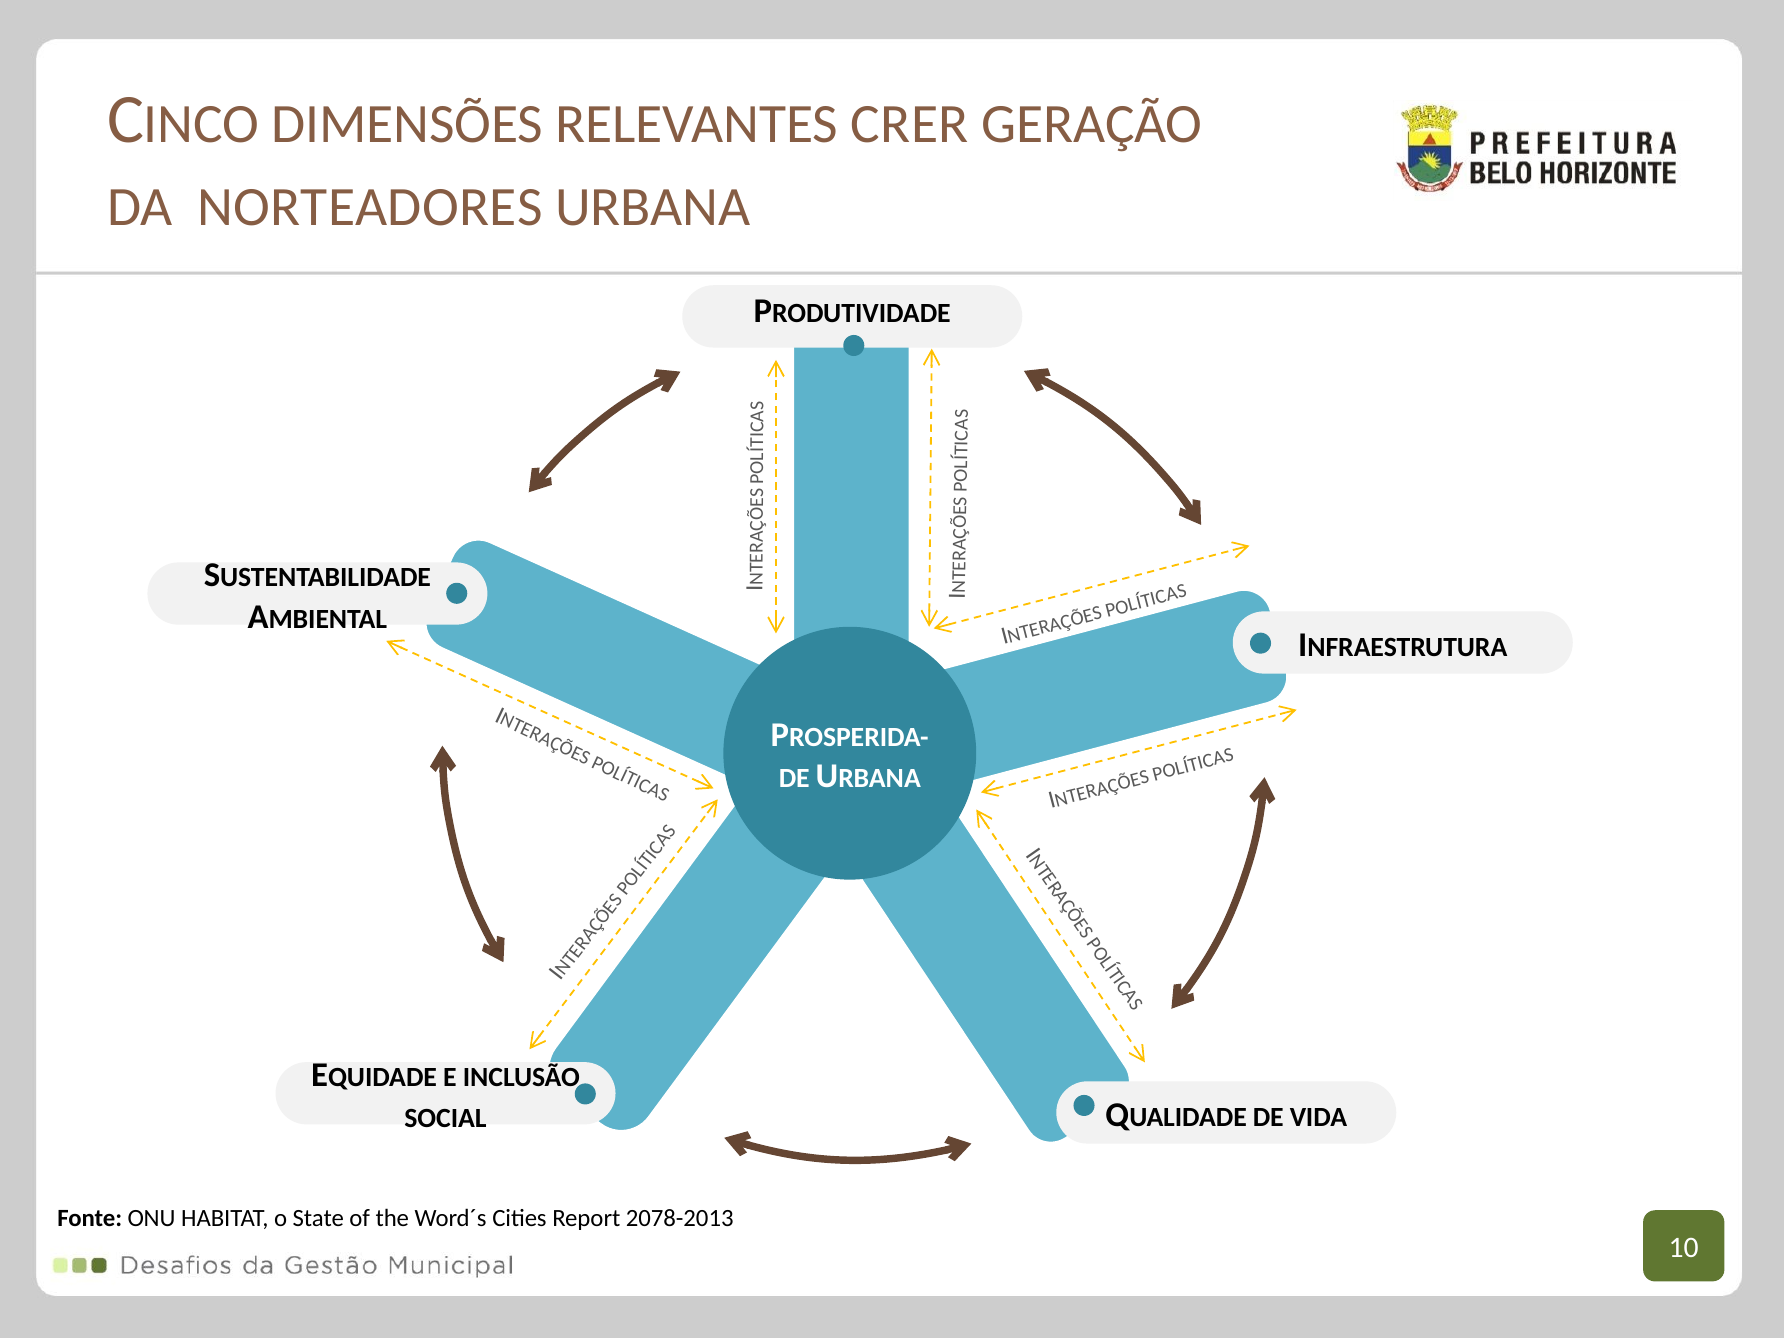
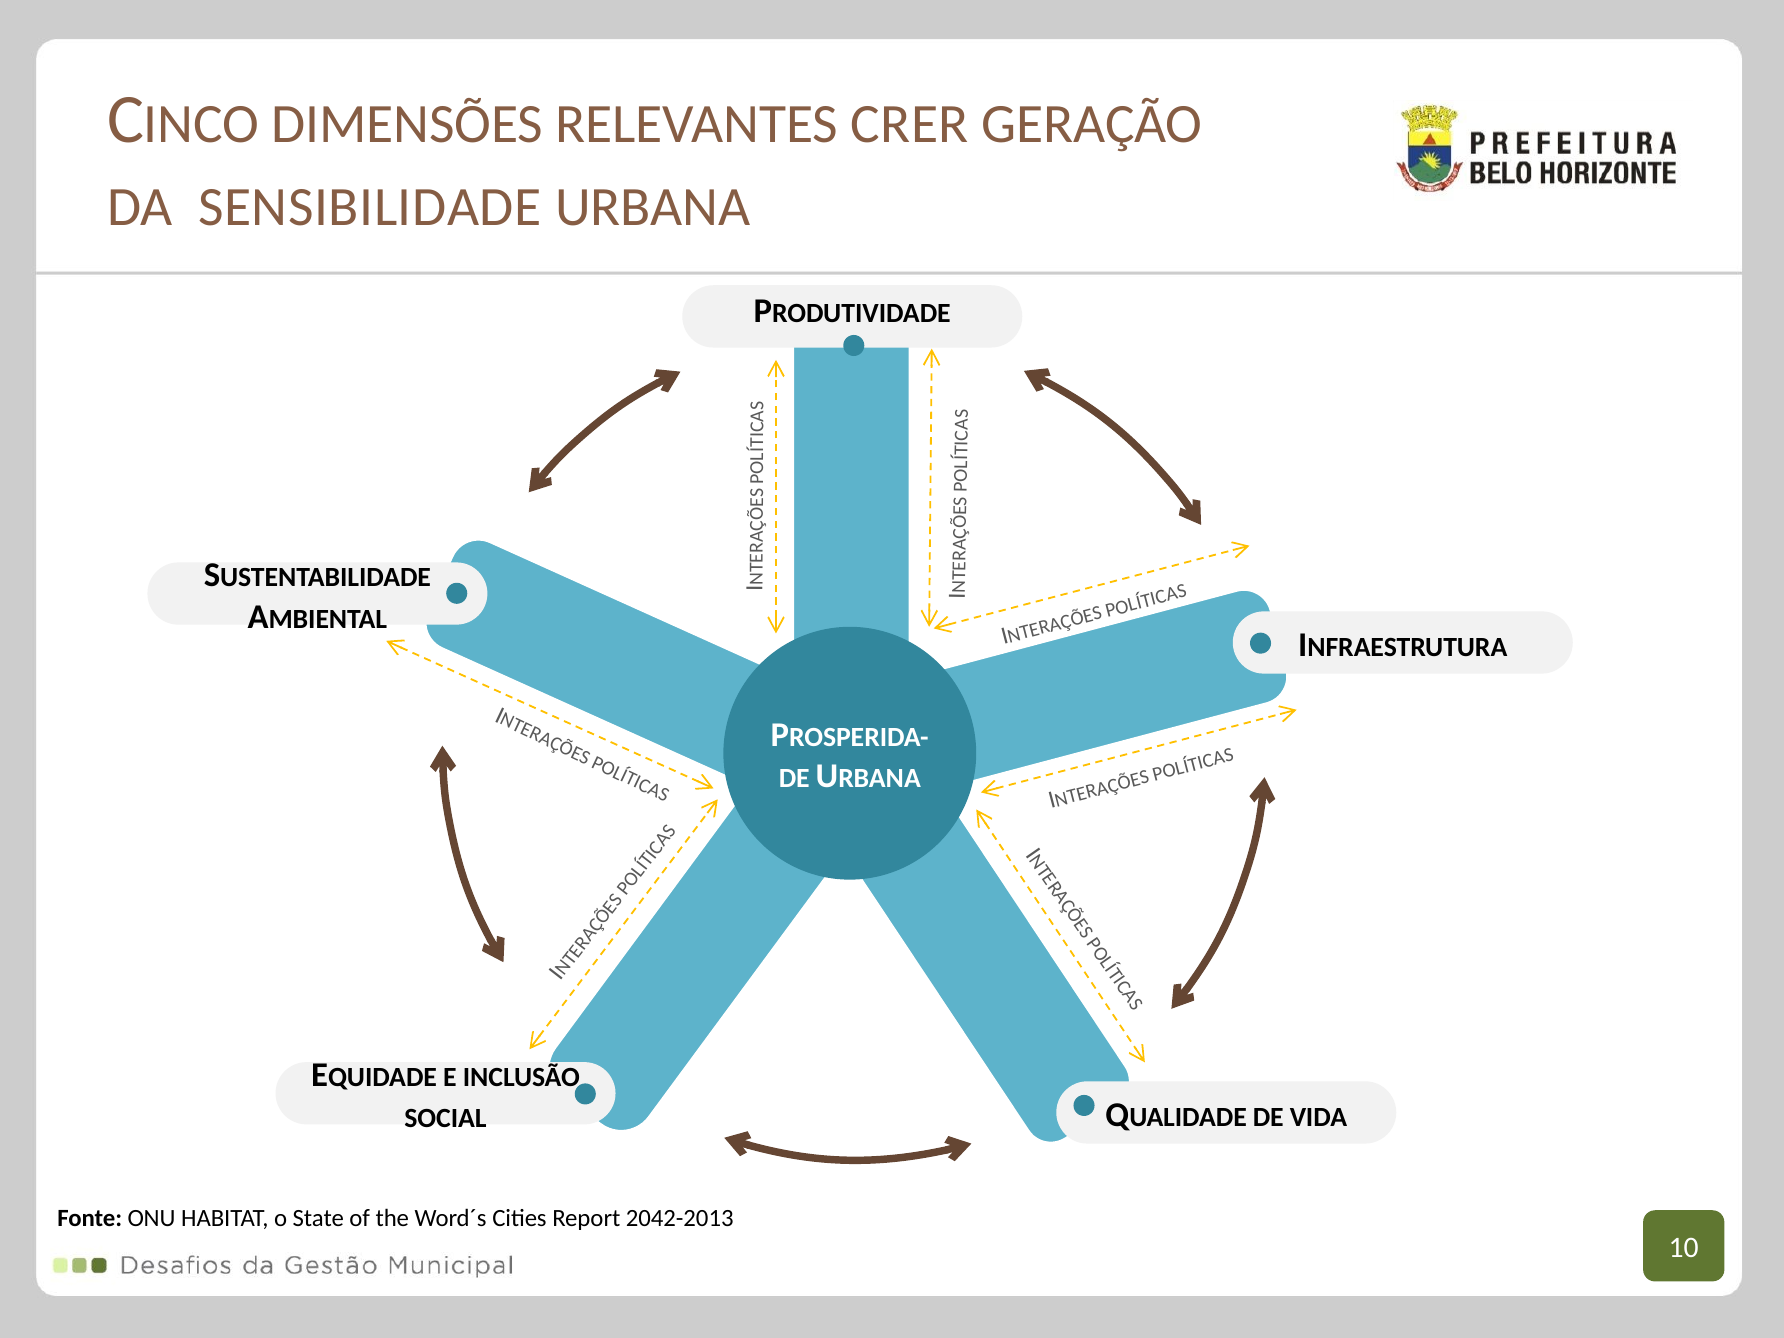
NORTEADORES: NORTEADORES -> SENSIBILIDADE (370, 207)
2078-2013: 2078-2013 -> 2042-2013 (680, 1218)
